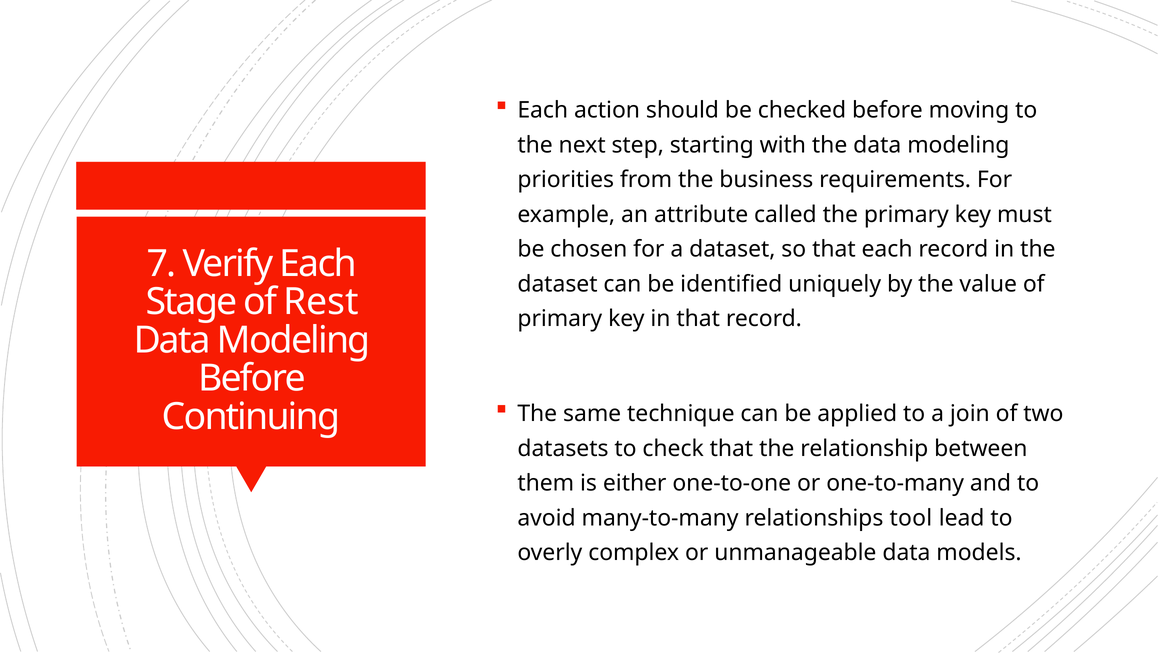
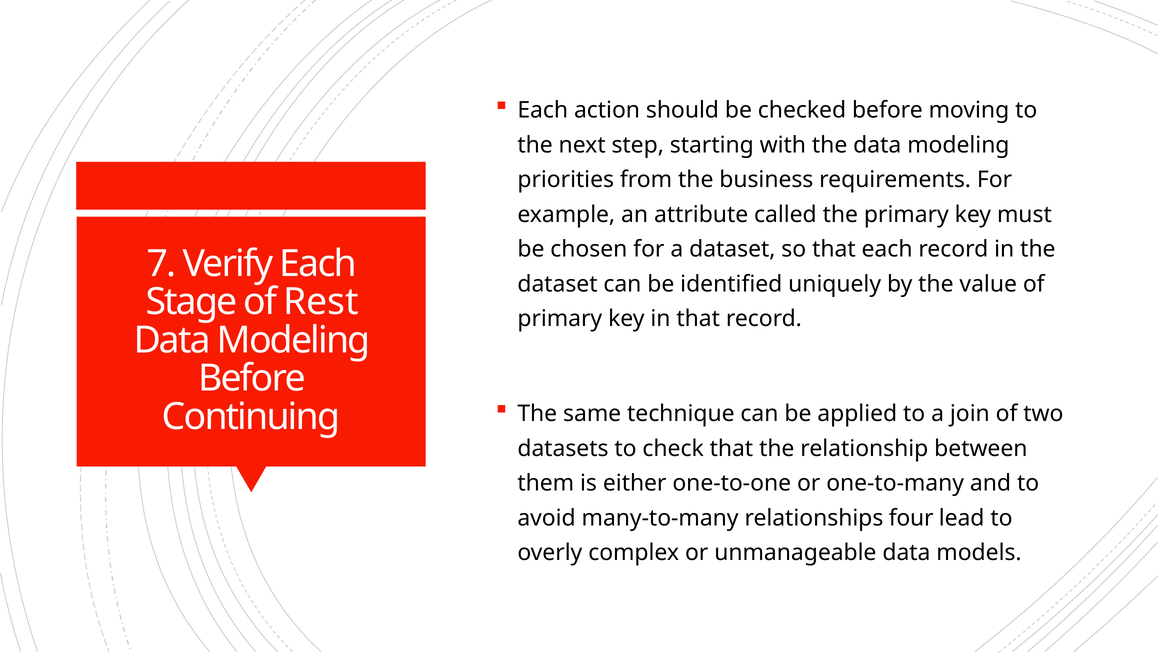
tool: tool -> four (911, 518)
